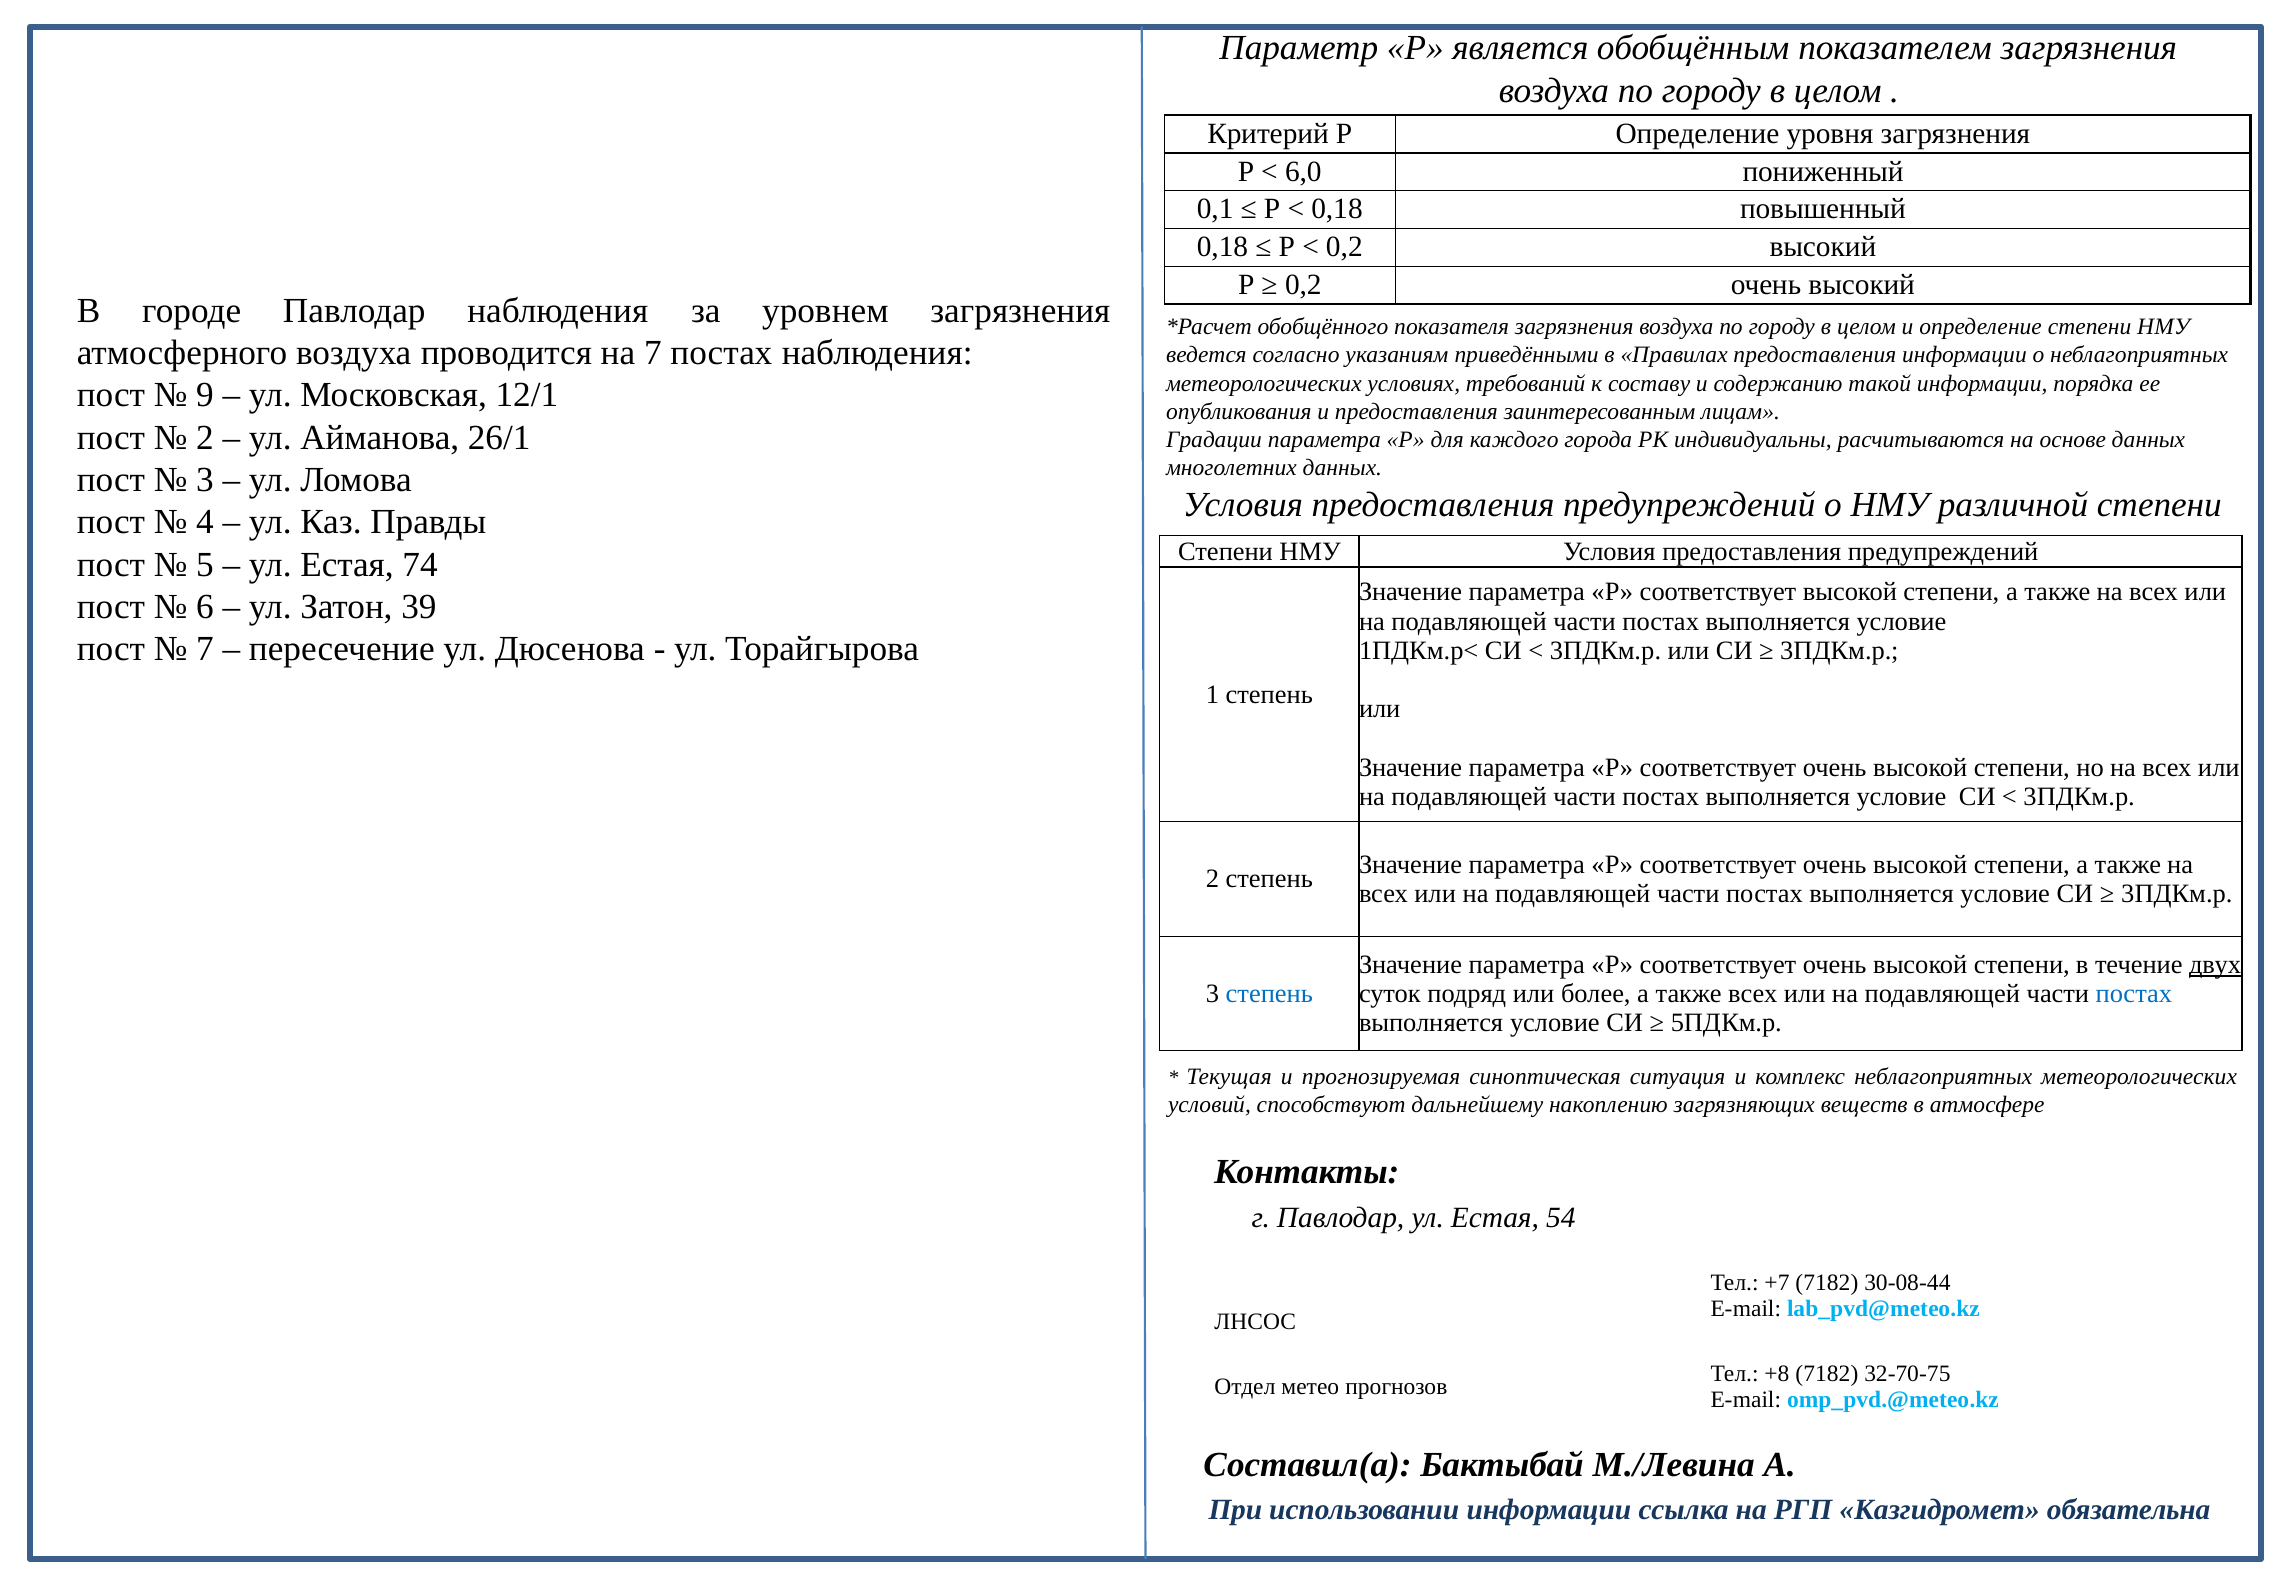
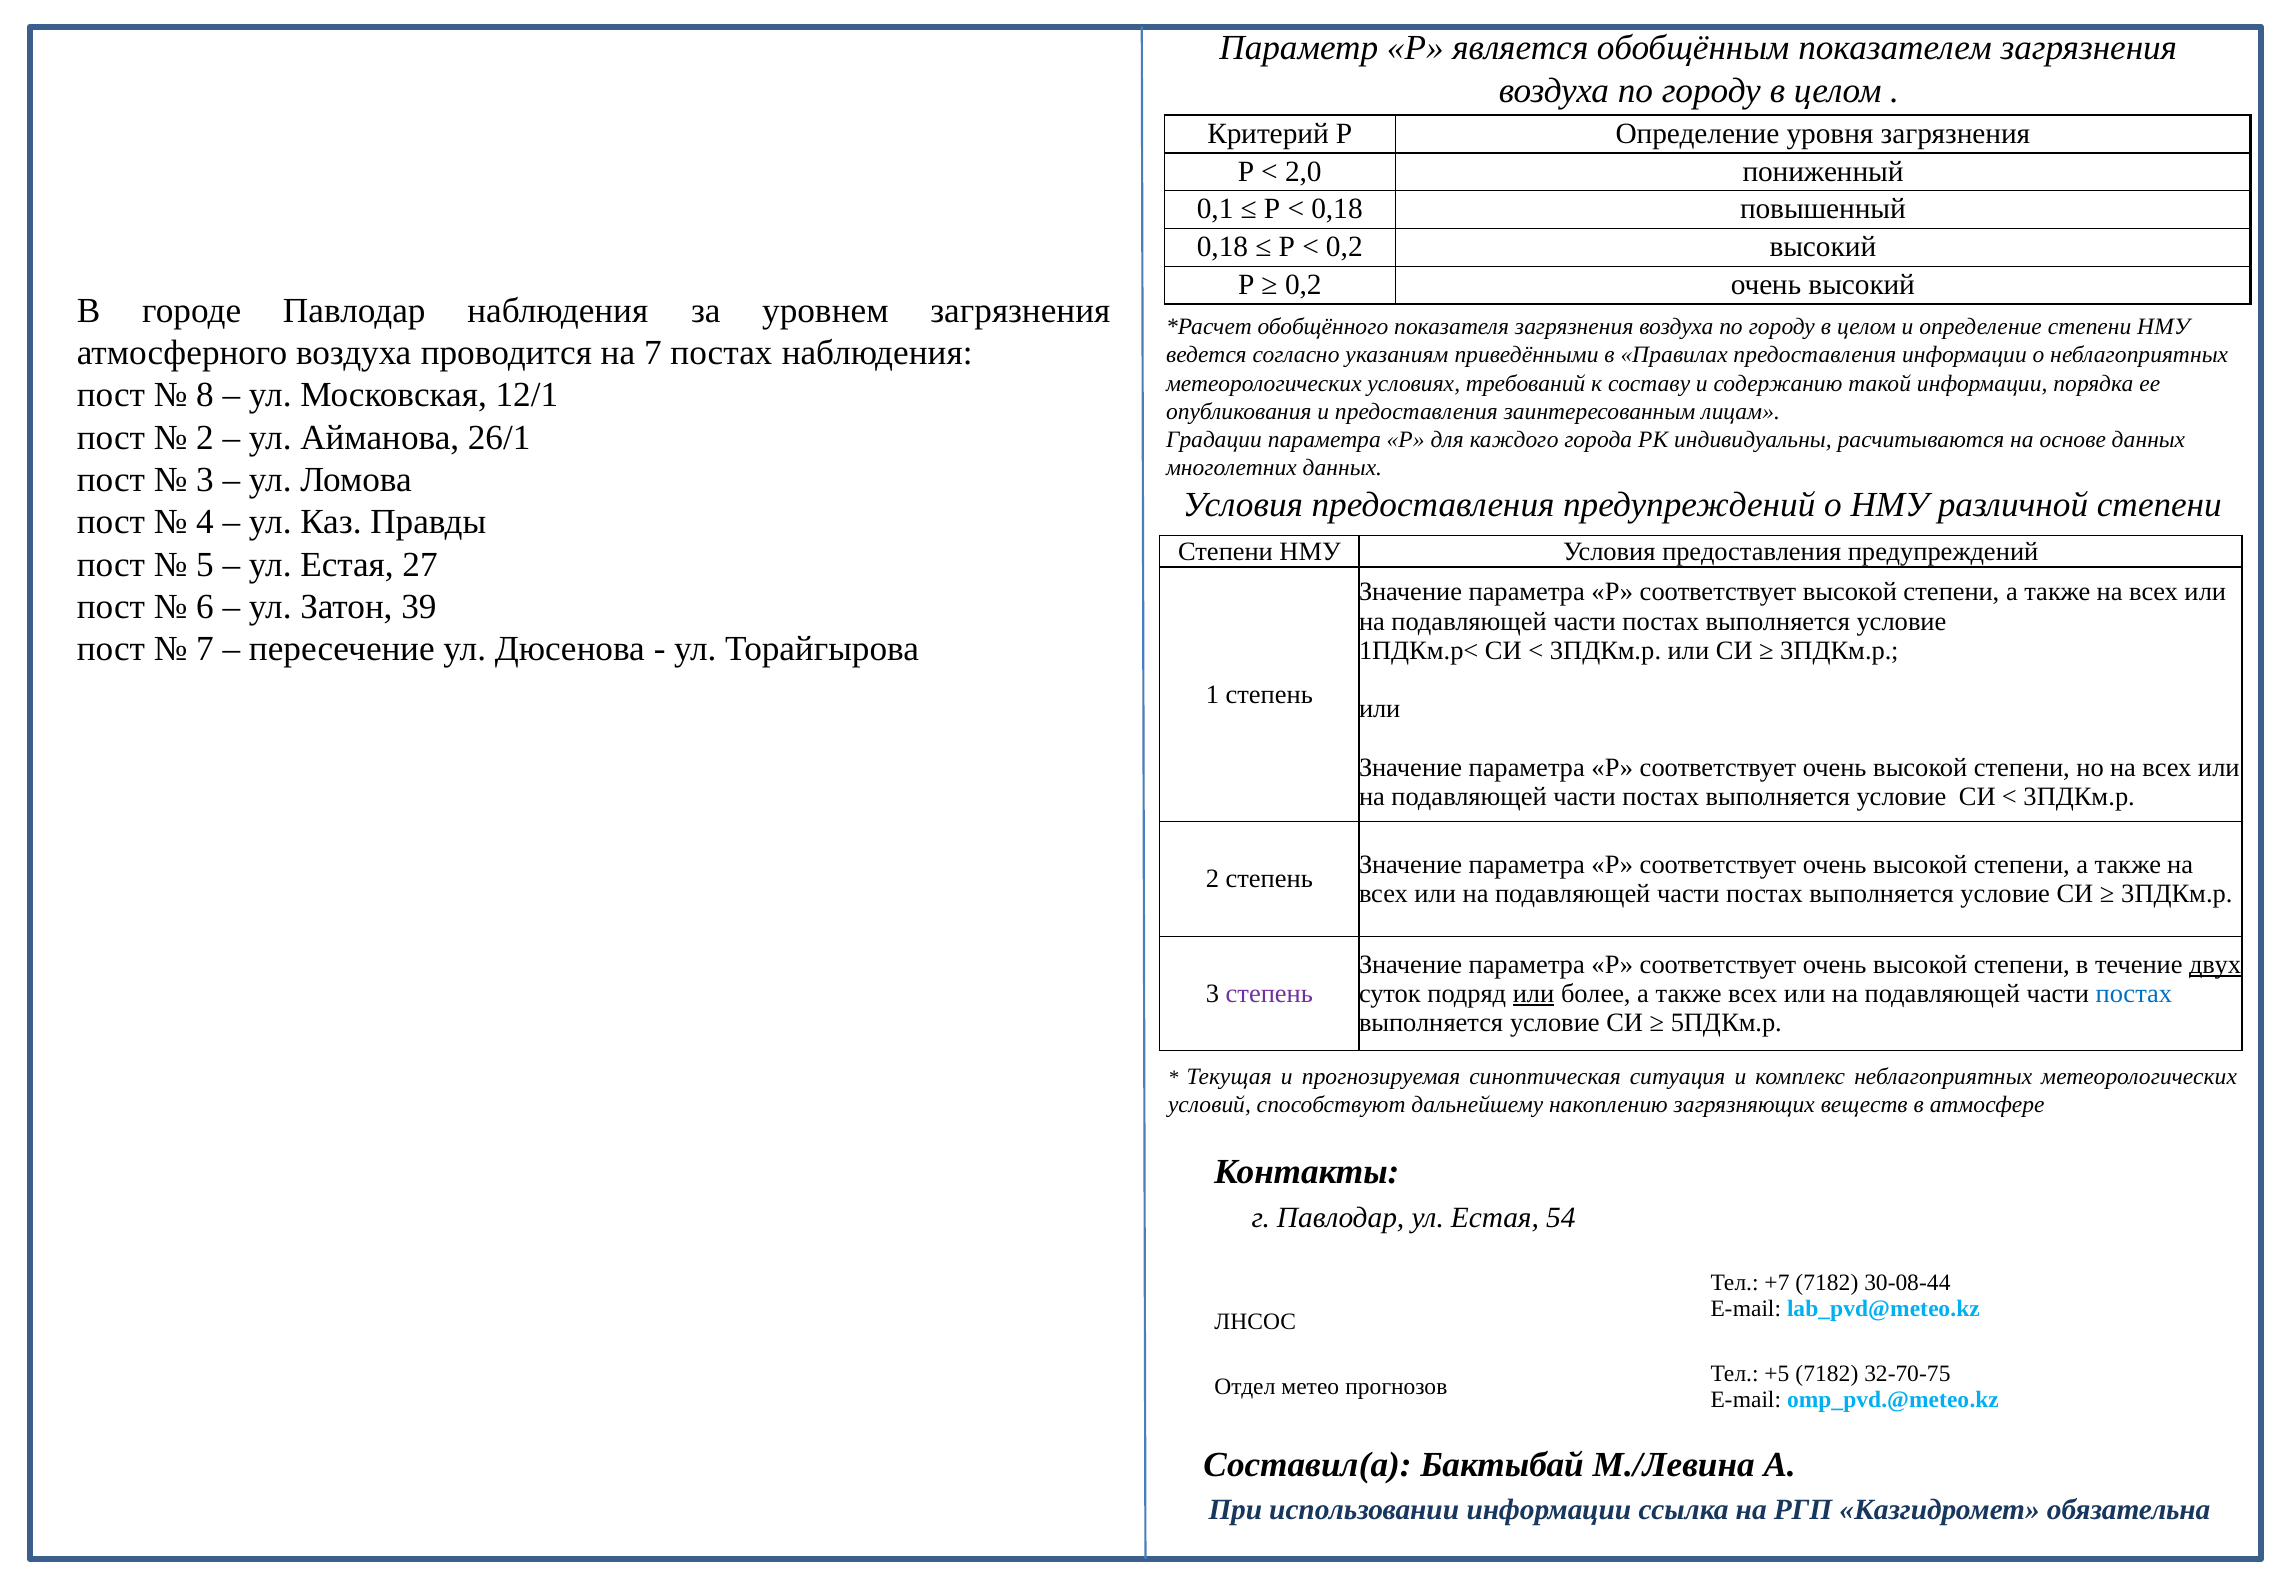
6,0: 6,0 -> 2,0 (1303, 171)
9: 9 -> 8 (205, 395)
74: 74 -> 27 (420, 564)
степень colour: blue -> purple (1269, 994)
или underline: none -> present (1534, 994)
+8: +8 -> +5 (1777, 1374)
